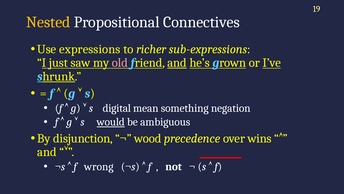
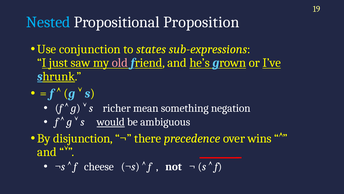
Nested colour: yellow -> light blue (48, 22)
Connectives: Connectives -> Proposition (201, 22)
expressions: expressions -> conjunction (90, 49)
richer: richer -> states (151, 49)
and underline: present -> none (177, 63)
digital: digital -> richer (117, 108)
wood: wood -> there (148, 138)
wrong: wrong -> cheese (99, 166)
